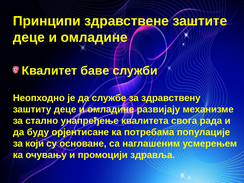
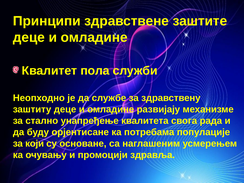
баве: баве -> пола (95, 71)
